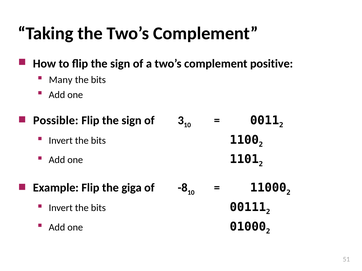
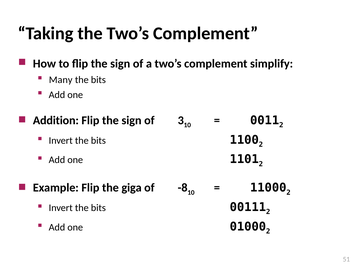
positive: positive -> simplify (272, 64)
Possible: Possible -> Addition (56, 121)
